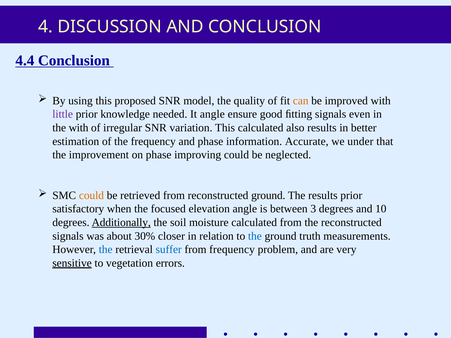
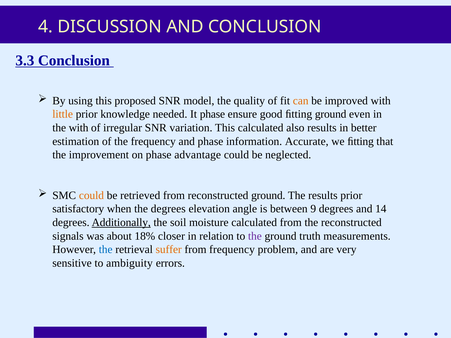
4.4: 4.4 -> 3.3 (25, 60)
little colour: purple -> orange (63, 114)
It angle: angle -> phase (212, 114)
ﬁtting signals: signals -> ground (331, 114)
we under: under -> ﬁtting (361, 141)
improving: improving -> advantage (198, 155)
the focused: focused -> degrees (168, 209)
3: 3 -> 9 (313, 209)
10: 10 -> 14 (381, 209)
30%: 30% -> 18% (145, 236)
the colour: blue -> purple (255, 236)
suffer colour: blue -> orange (169, 250)
sensitive underline: present -> none (72, 263)
vegetation: vegetation -> ambiguity (129, 263)
